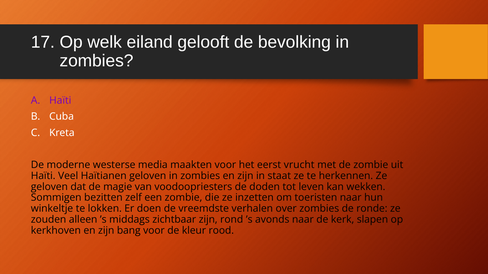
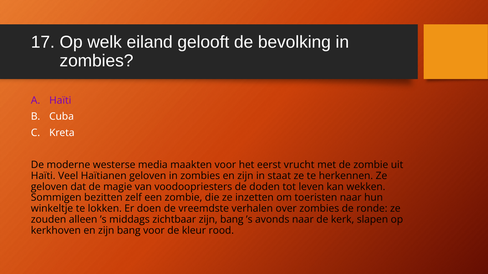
zichtbaar zijn rond: rond -> bang (232, 220)
